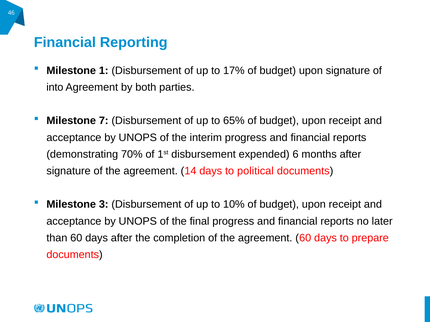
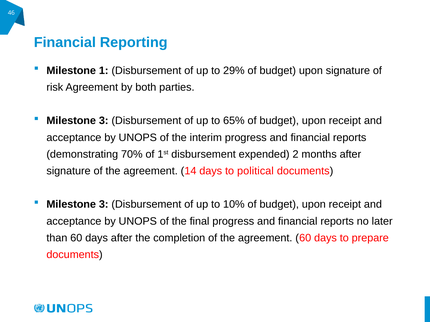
17%: 17% -> 29% (234, 71)
into: into -> risk (55, 87)
7: 7 -> 3 (104, 121)
6: 6 -> 2 (296, 154)
